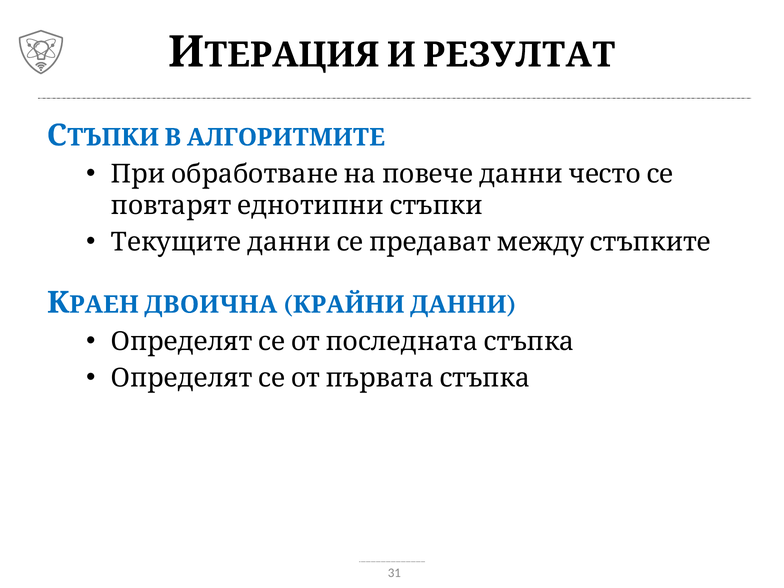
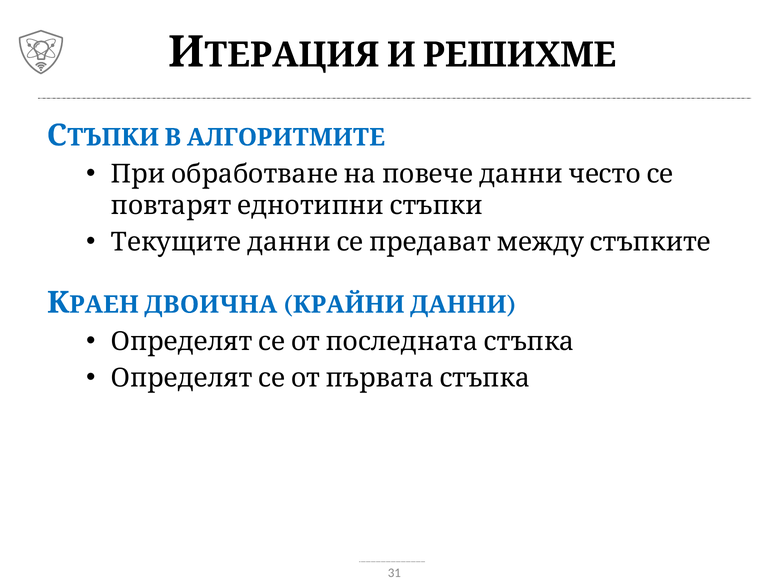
РЕЗУЛТАТ: РЕЗУЛТАТ -> РЕШИХМЕ (520, 55)
